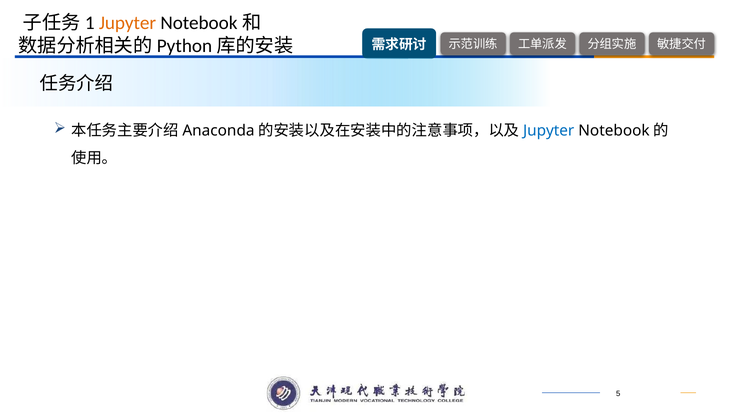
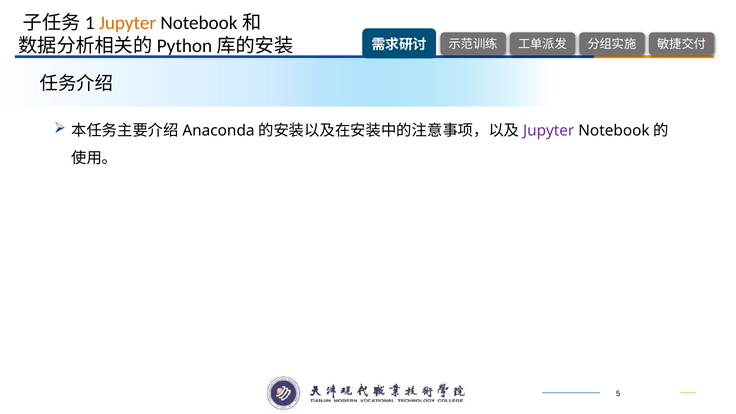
Jupyter colour: blue -> purple (549, 131)
